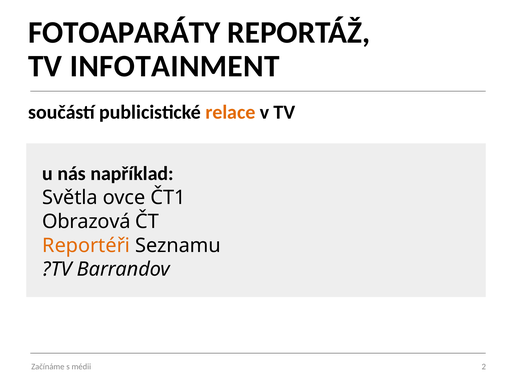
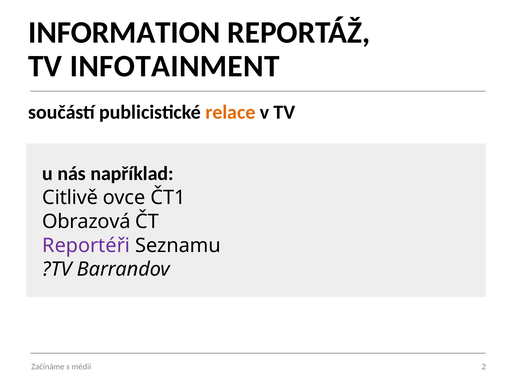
FOTOAPARÁTY: FOTOAPARÁTY -> INFORMATION (124, 33)
Světla: Světla -> Citlivě (70, 198)
Reportéři colour: orange -> purple (86, 245)
